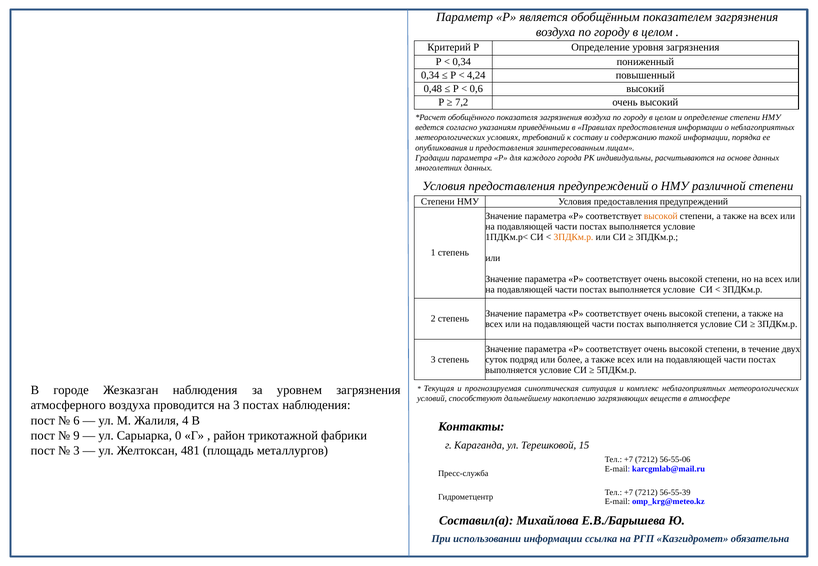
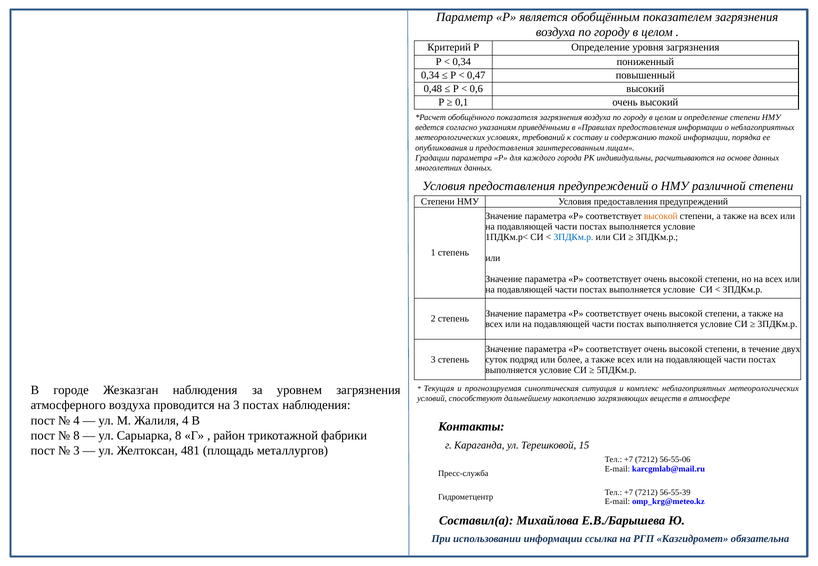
4,24: 4,24 -> 0,47 (476, 75)
7,2: 7,2 -> 0,1 (462, 102)
3ПДКм.р colour: orange -> blue (573, 237)
6: 6 -> 4 (76, 421)
9: 9 -> 8 (76, 436)
Сарыарка 0: 0 -> 8 (178, 436)
